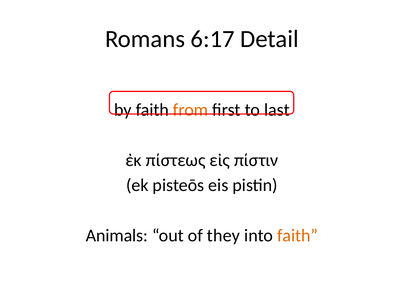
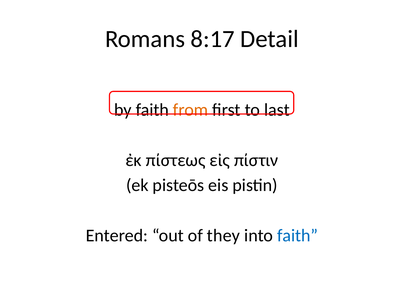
6:17: 6:17 -> 8:17 (213, 39)
Animals: Animals -> Entered (117, 236)
faith colour: orange -> blue (298, 236)
